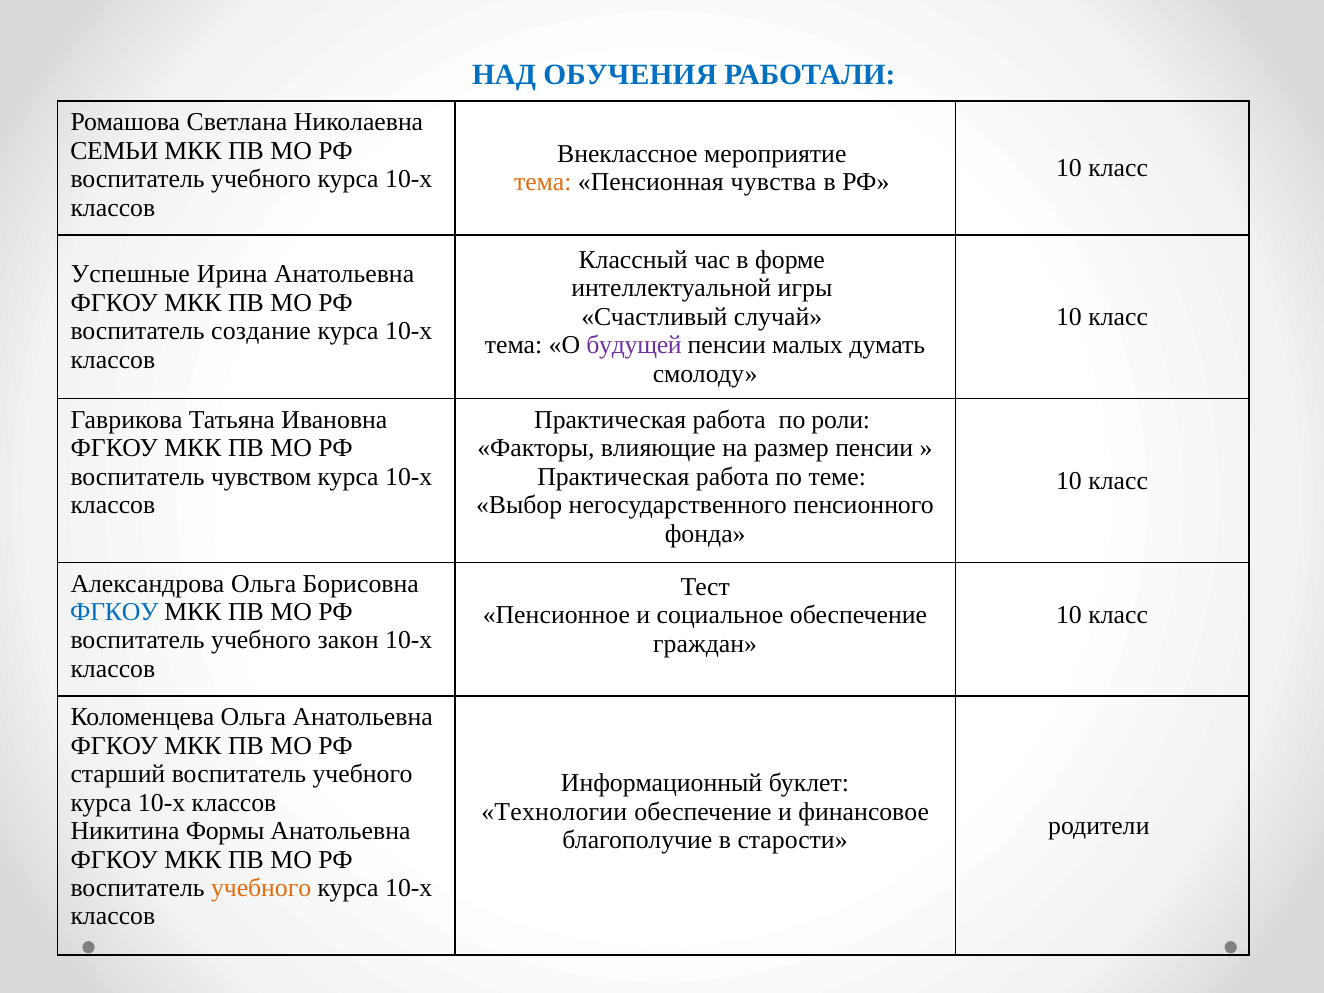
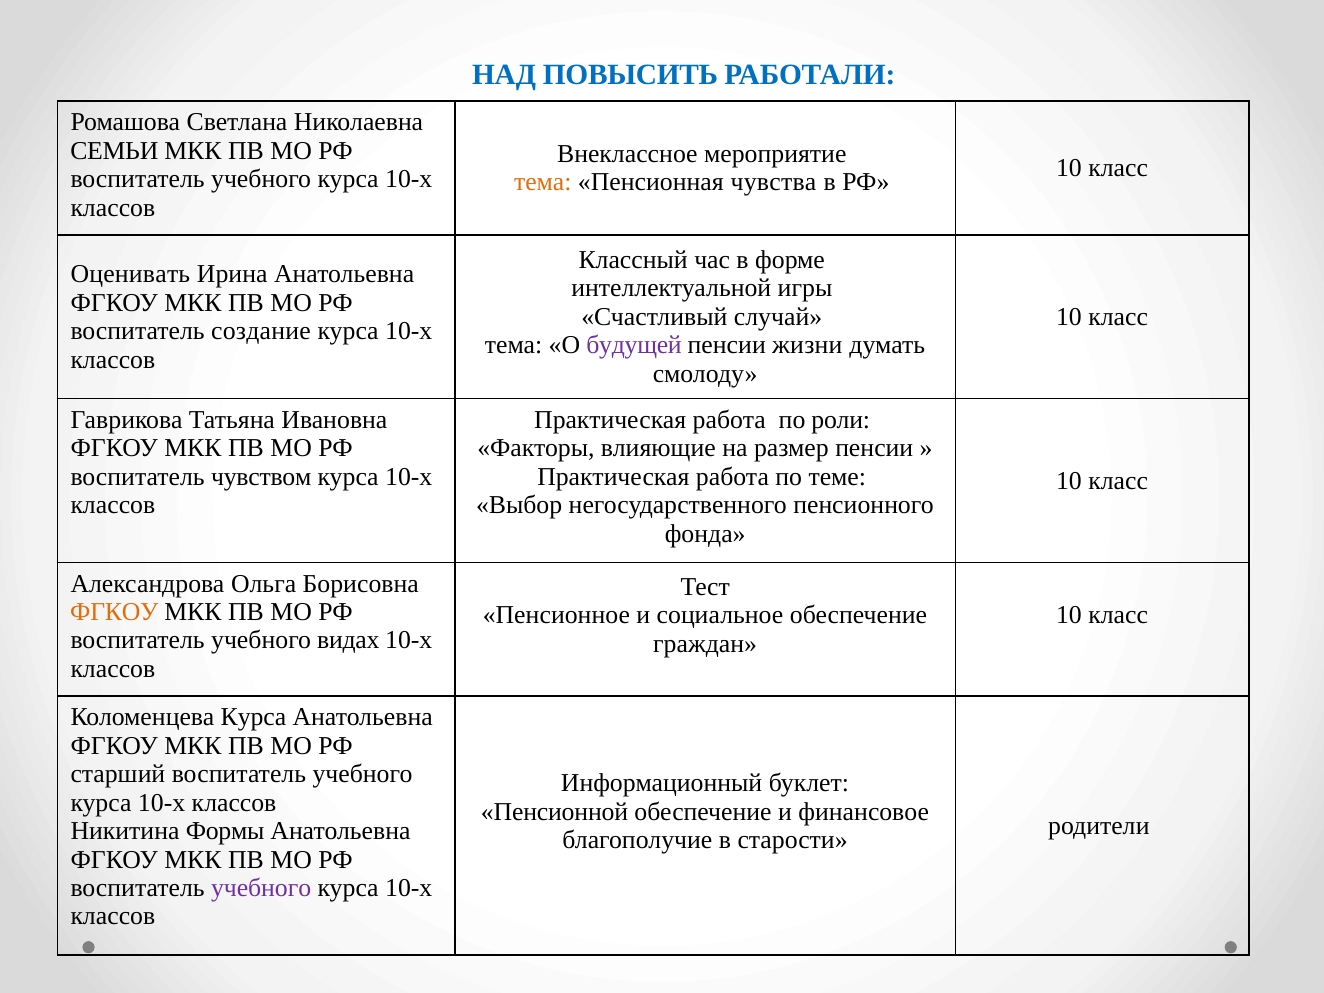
ОБУЧЕНИЯ: ОБУЧЕНИЯ -> ПОВЫСИТЬ (630, 74)
Успешные: Успешные -> Оценивать (130, 274)
малых: малых -> жизни (807, 345)
ФГКОУ colour: blue -> orange (114, 612)
закон: закон -> видах (348, 640)
Коломенцева Ольга: Ольга -> Курса (253, 717)
Технологии: Технологии -> Пенсионной (555, 812)
учебного colour: orange -> purple (261, 888)
